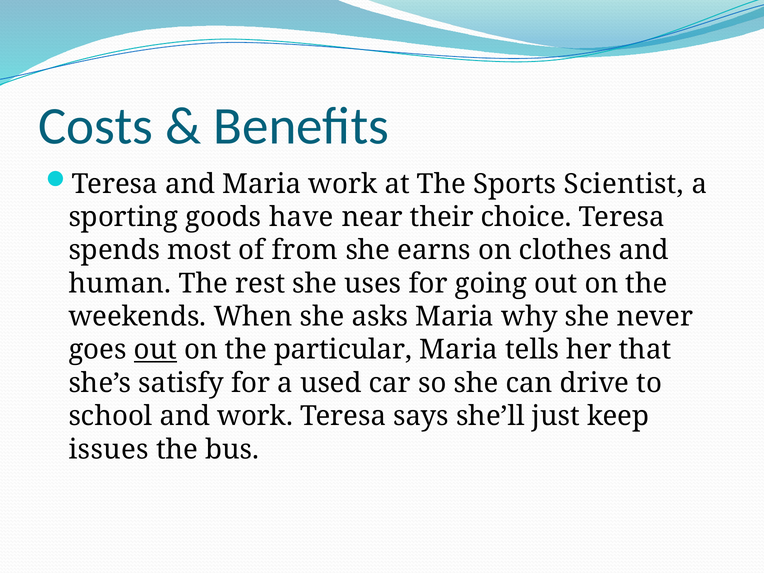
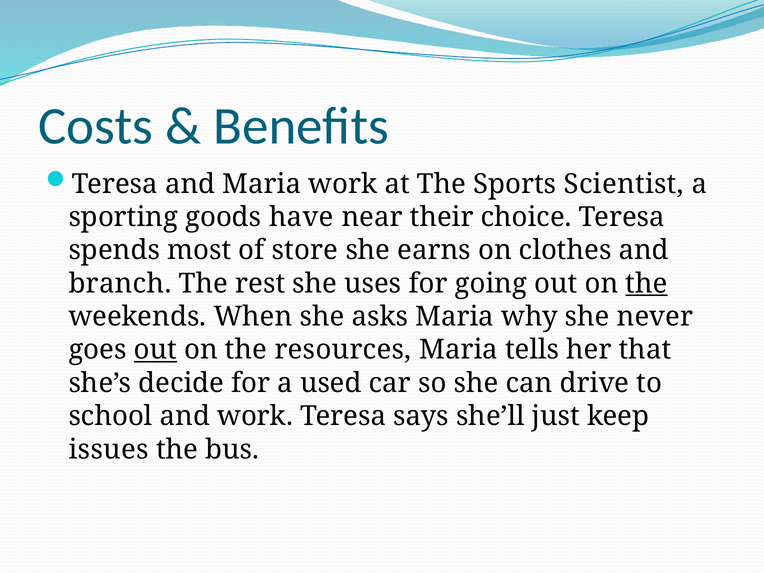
from: from -> store (305, 250)
human: human -> branch (120, 284)
the underline: none -> present (646, 284)
particular: particular -> resources (343, 350)
satisfy: satisfy -> decide (181, 383)
